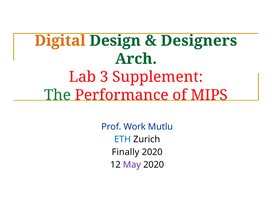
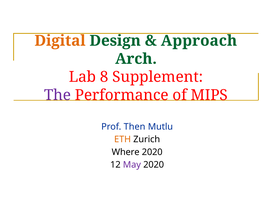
Designers: Designers -> Approach (199, 41)
3: 3 -> 8 (104, 77)
The colour: green -> purple (58, 95)
Work: Work -> Then (135, 127)
ETH colour: blue -> orange (123, 139)
Finally: Finally -> Where (126, 152)
